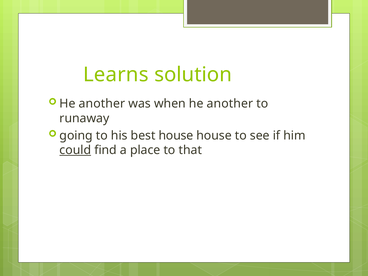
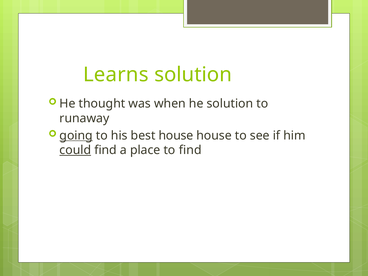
another: another -> thought (102, 104)
when he another: another -> solution (230, 104)
going underline: none -> present (76, 135)
to that: that -> find (190, 150)
